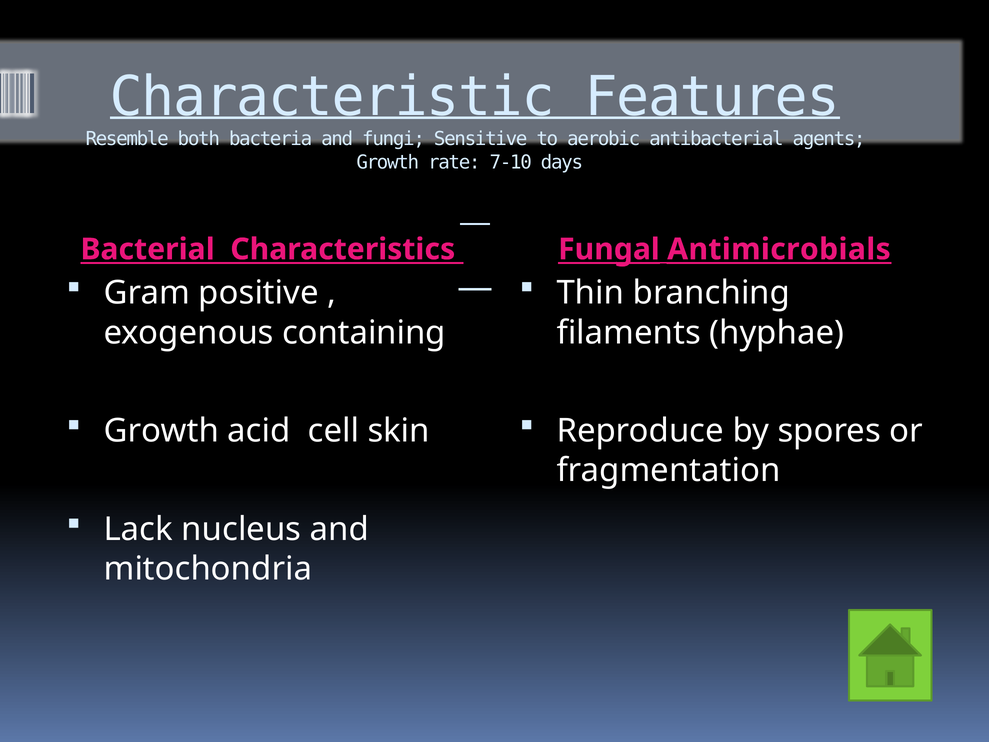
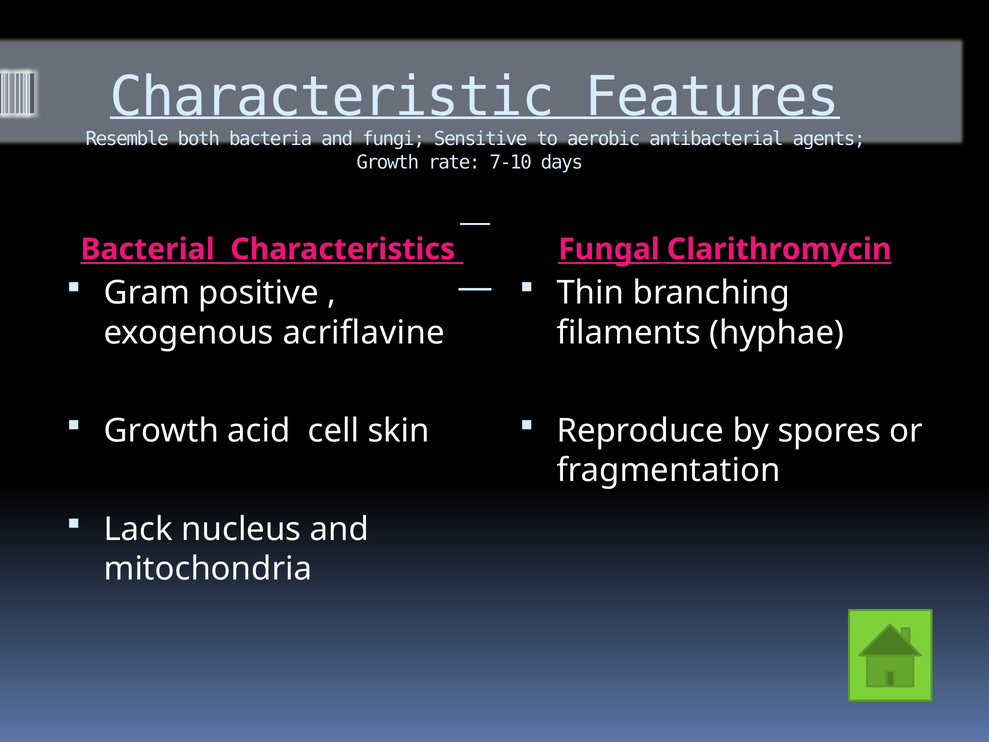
Antimicrobials: Antimicrobials -> Clarithromycin (779, 249)
containing: containing -> acriflavine (364, 333)
